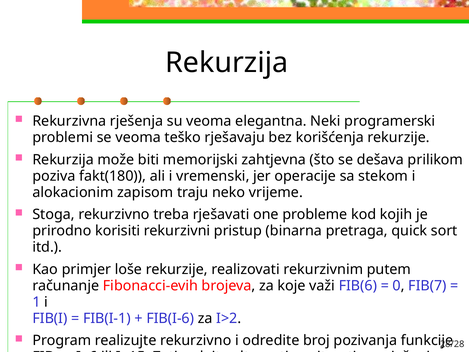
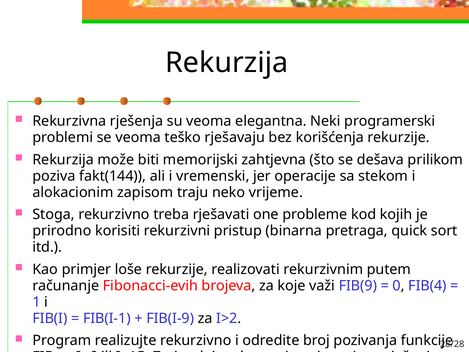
fakt(180: fakt(180 -> fakt(144 (113, 176)
FIB(6: FIB(6 -> FIB(9 (358, 285)
FIB(7: FIB(7 -> FIB(4 (427, 285)
FIB(I-6: FIB(I-6 -> FIB(I-9 (170, 318)
